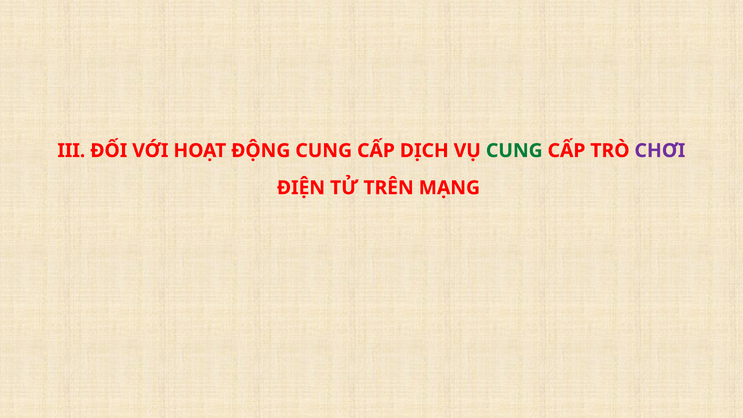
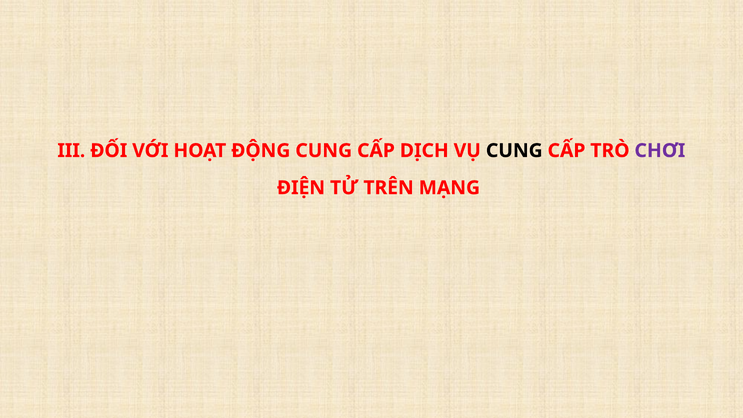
CUNG colour: green -> black (514, 151)
